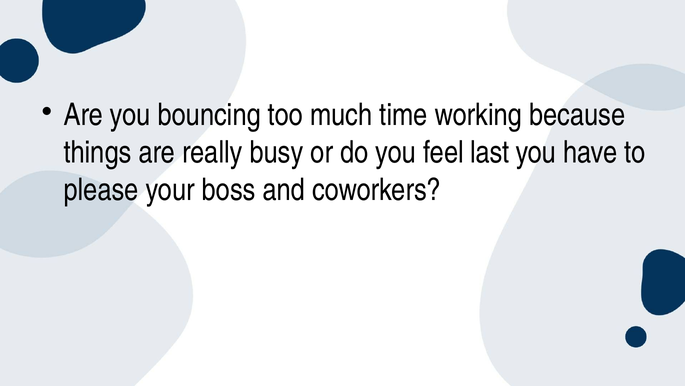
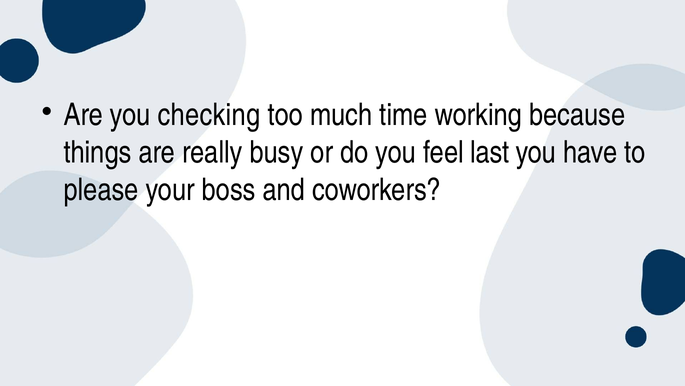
bouncing: bouncing -> checking (209, 115)
